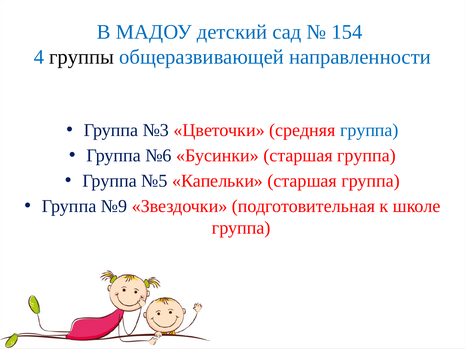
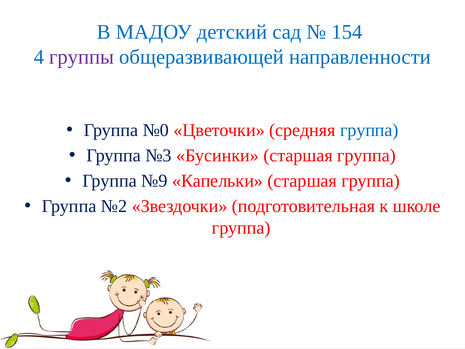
группы colour: black -> purple (82, 57)
№3: №3 -> №0 (156, 130)
№6: №6 -> №3 (159, 155)
№5: №5 -> №9 (154, 181)
№9: №9 -> №2 (114, 206)
